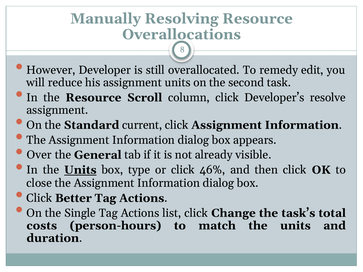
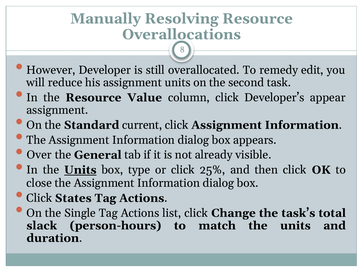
Scroll: Scroll -> Value (145, 98)
resolve: resolve -> appear (328, 98)
46%: 46% -> 25% (212, 170)
Better: Better -> States (73, 198)
costs: costs -> slack (42, 226)
